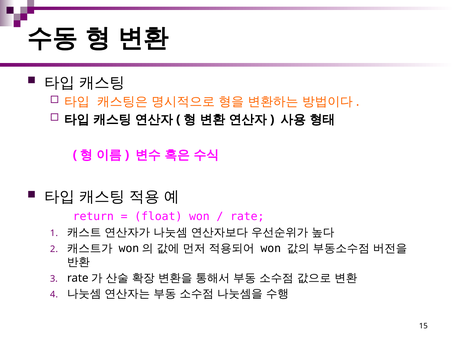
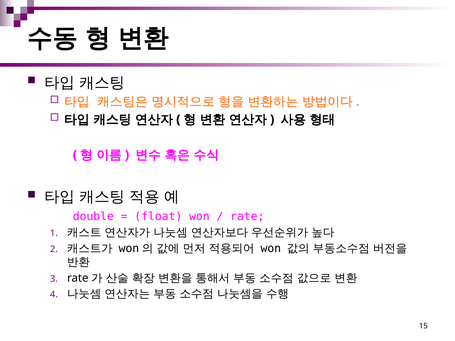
return: return -> double (93, 216)
